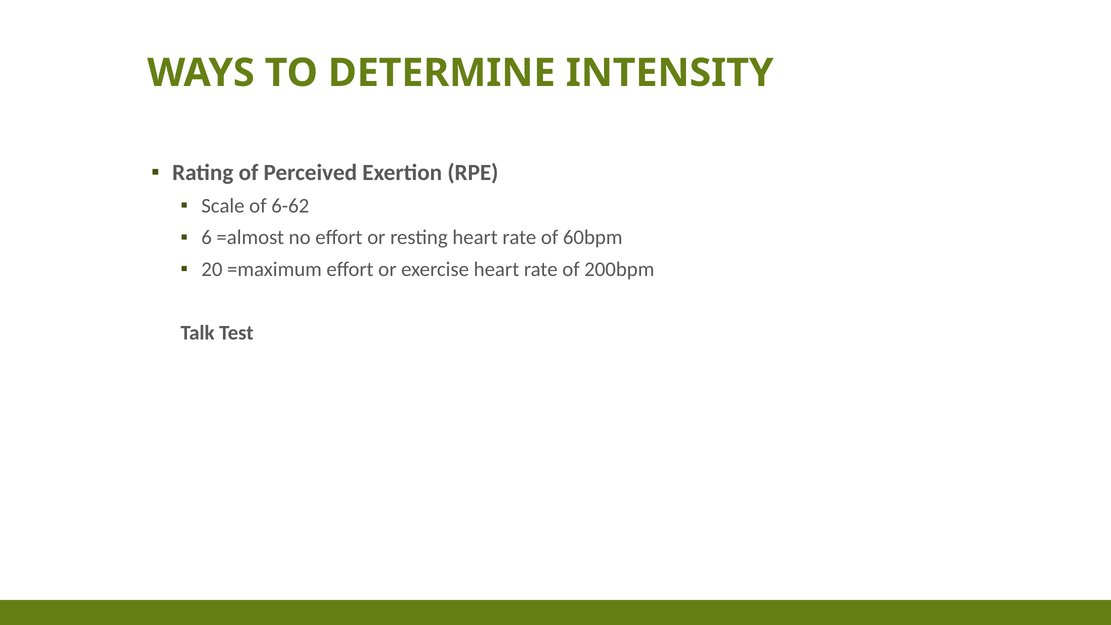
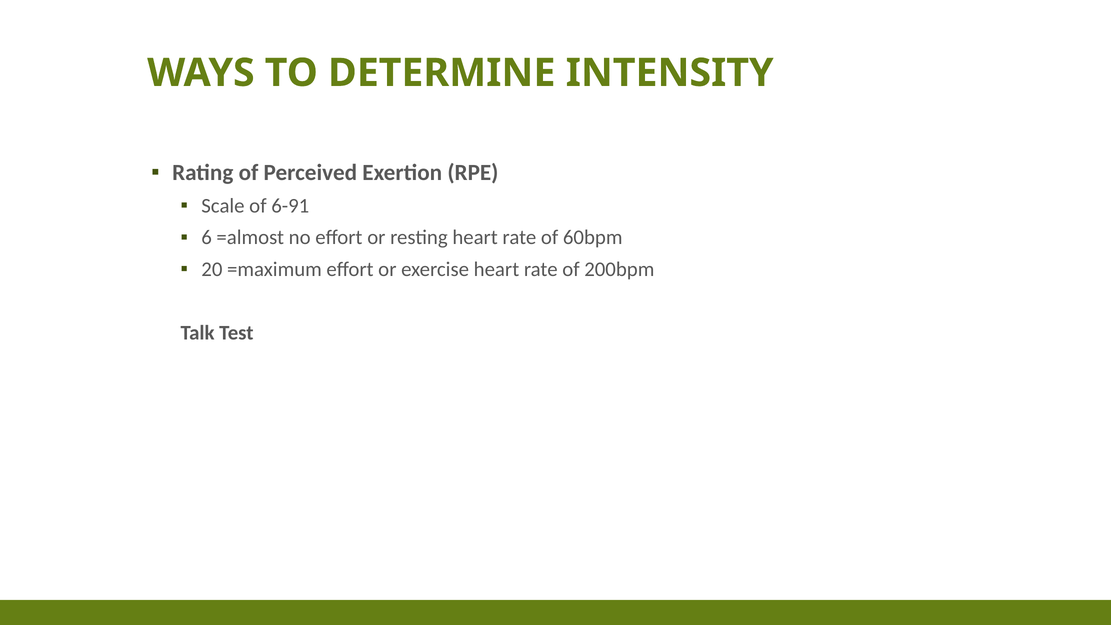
6-62: 6-62 -> 6-91 (290, 206)
